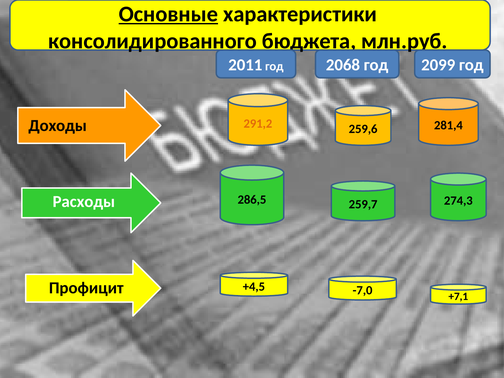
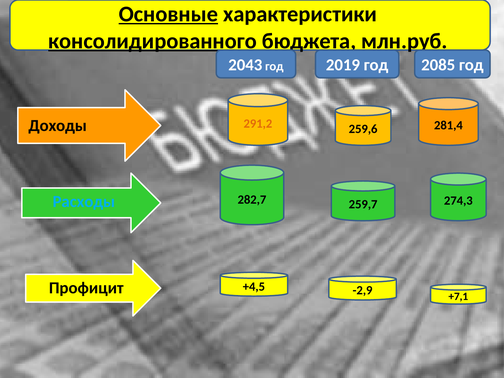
консолидированного underline: none -> present (152, 41)
2011: 2011 -> 2043 (245, 65)
2068: 2068 -> 2019 (343, 65)
2099: 2099 -> 2085 (438, 65)
286,5: 286,5 -> 282,7 (252, 200)
Расходы colour: white -> light blue (84, 202)
-7,0: -7,0 -> -2,9 (363, 290)
